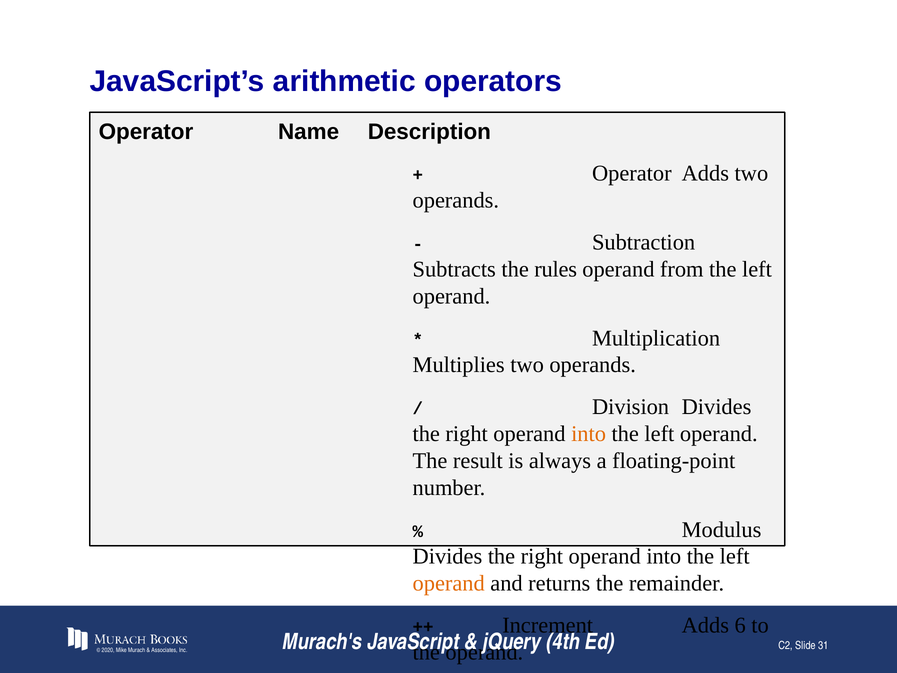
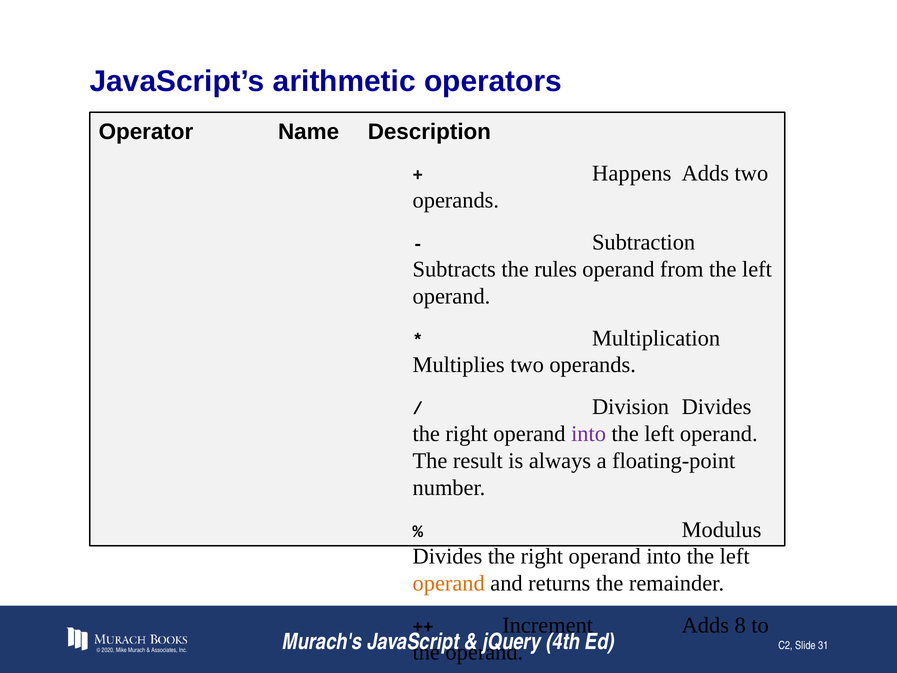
Operator: Operator -> Happens (632, 174)
into colour: orange -> purple (589, 434)
6: 6 -> 8 (740, 625)
